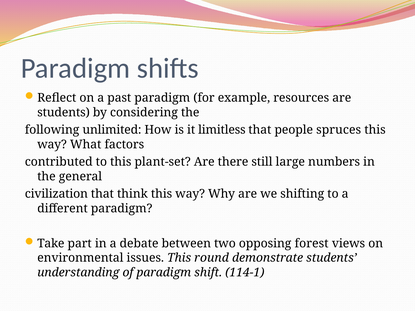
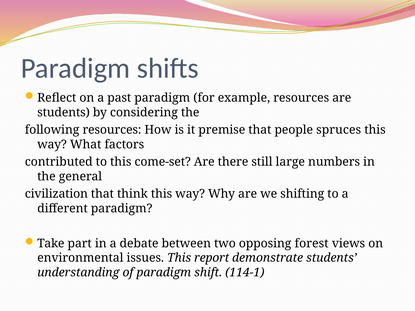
following unlimited: unlimited -> resources (112, 130)
limitless: limitless -> premise (222, 130)
plant-set: plant-set -> come-set (163, 162)
round: round -> report (212, 258)
